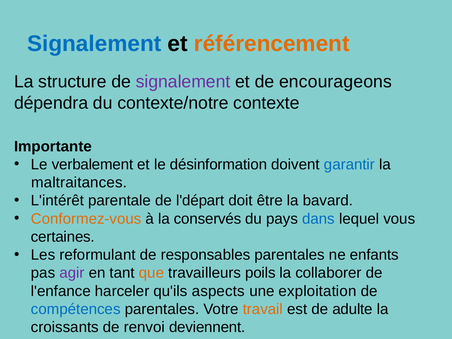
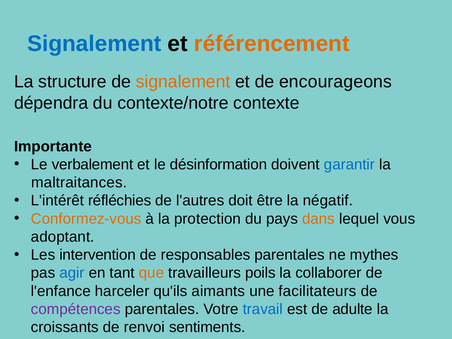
signalement colour: purple -> orange (183, 82)
parentale: parentale -> réfléchies (120, 201)
l'départ: l'départ -> l'autres (200, 201)
bavard: bavard -> négatif (328, 201)
conservés: conservés -> protection (208, 219)
dans colour: blue -> orange (319, 219)
certaines: certaines -> adoptant (63, 237)
reformulant: reformulant -> intervention (98, 255)
enfants: enfants -> mythes (374, 255)
agir colour: purple -> blue (72, 273)
aspects: aspects -> aimants (218, 291)
exploitation: exploitation -> facilitateurs (318, 291)
compétences colour: blue -> purple (76, 309)
travail colour: orange -> blue (263, 309)
deviennent: deviennent -> sentiments (207, 327)
